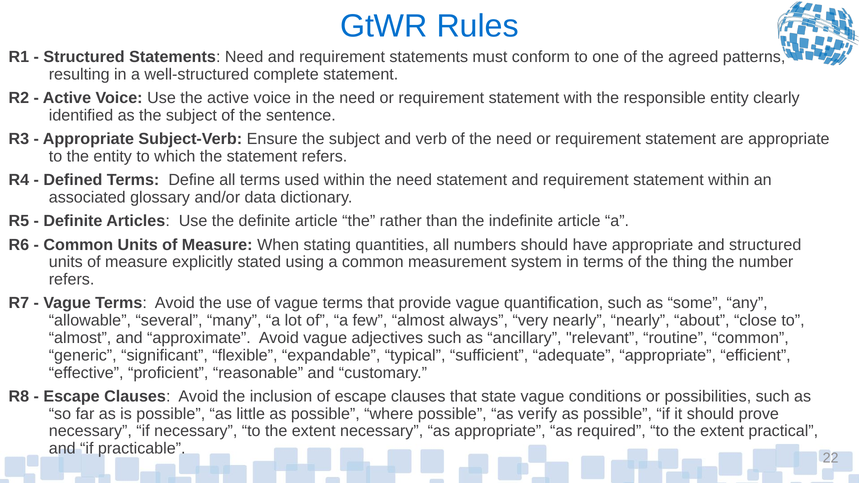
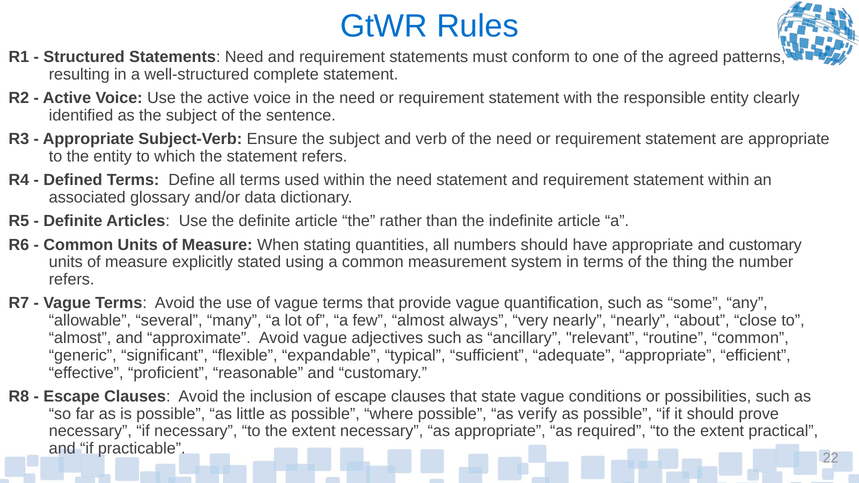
appropriate and structured: structured -> customary (765, 245)
